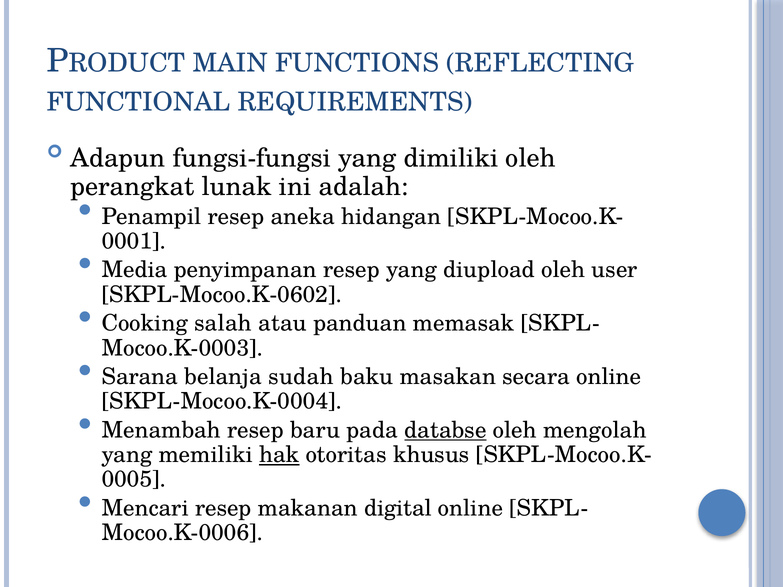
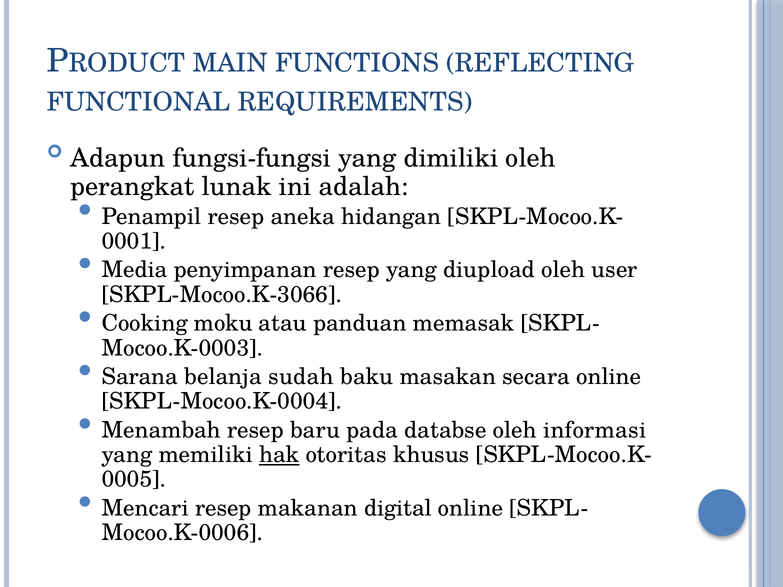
SKPL-Mocoo.K-0602: SKPL-Mocoo.K-0602 -> SKPL-Mocoo.K-3066 (222, 295)
salah: salah -> moku (223, 323)
databse underline: present -> none (445, 430)
mengolah: mengolah -> informasi (595, 430)
